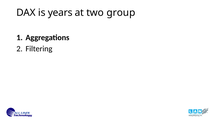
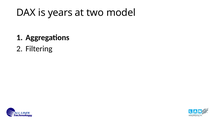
group: group -> model (121, 13)
